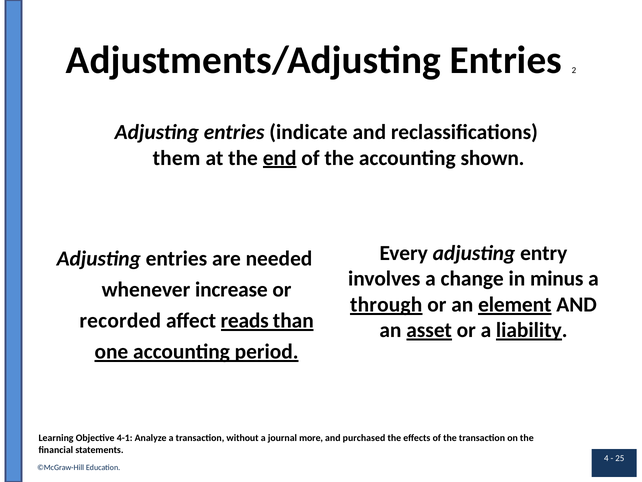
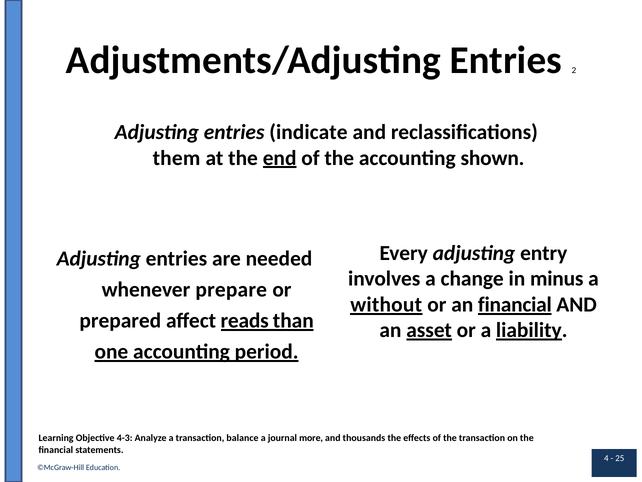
increase: increase -> prepare (231, 289)
through: through -> without (386, 304)
an element: element -> financial (515, 304)
recorded: recorded -> prepared (120, 320)
4-1: 4-1 -> 4-3 (125, 438)
without: without -> balance (243, 438)
purchased: purchased -> thousands (364, 438)
